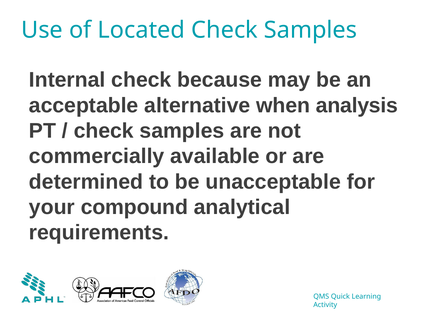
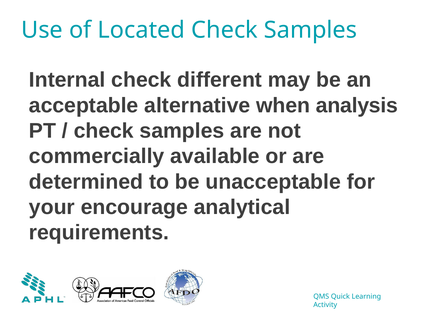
because: because -> different (220, 80)
compound: compound -> encourage (134, 207)
